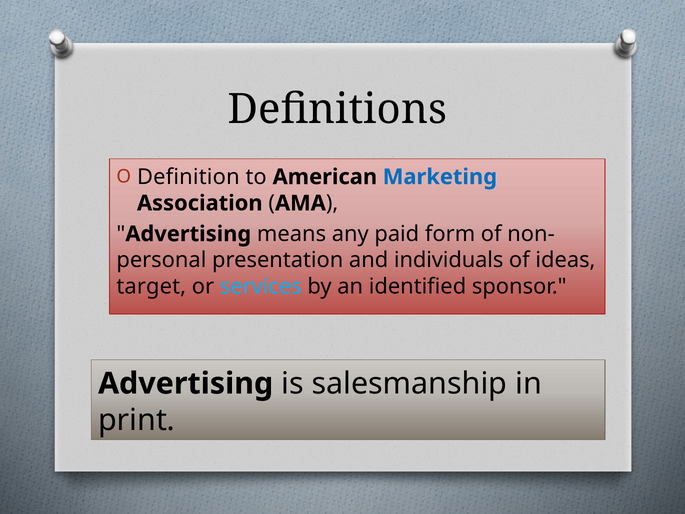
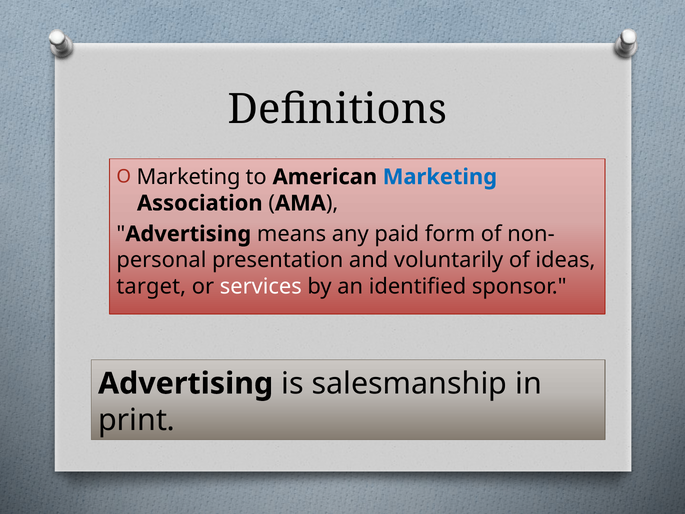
Definition: Definition -> Marketing (189, 177)
individuals: individuals -> voluntarily (449, 260)
services colour: light blue -> white (261, 286)
